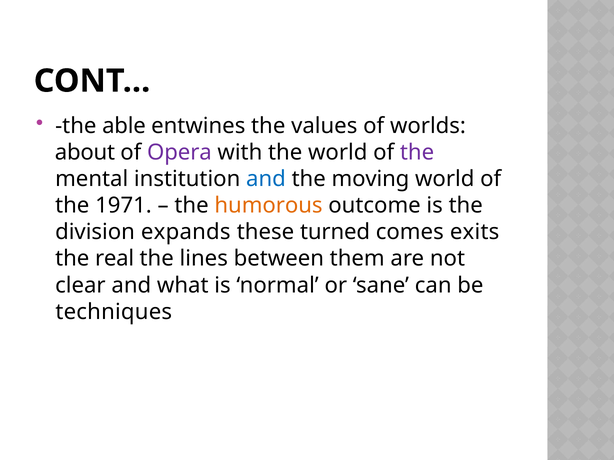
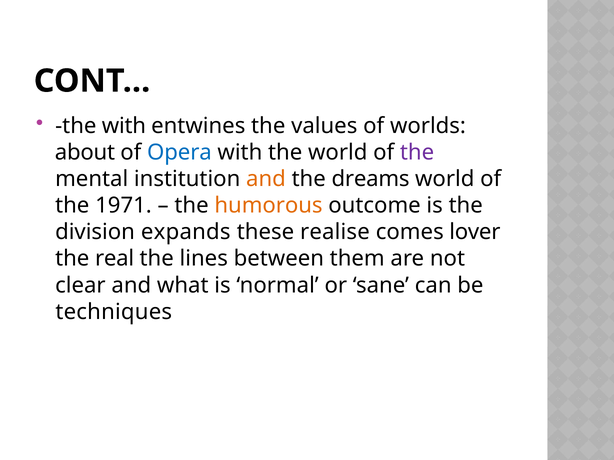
the able: able -> with (124, 126)
Opera colour: purple -> blue (179, 153)
and colour: blue -> orange (266, 179)
moving: moving -> dreams (371, 179)
turned: turned -> realise (335, 232)
exits: exits -> lover (475, 232)
